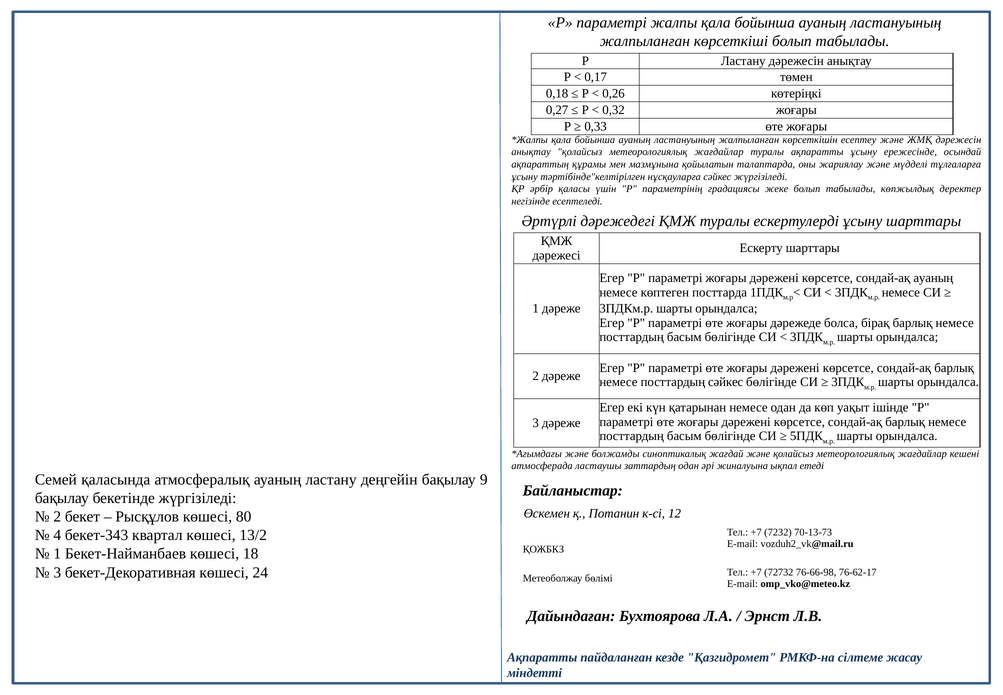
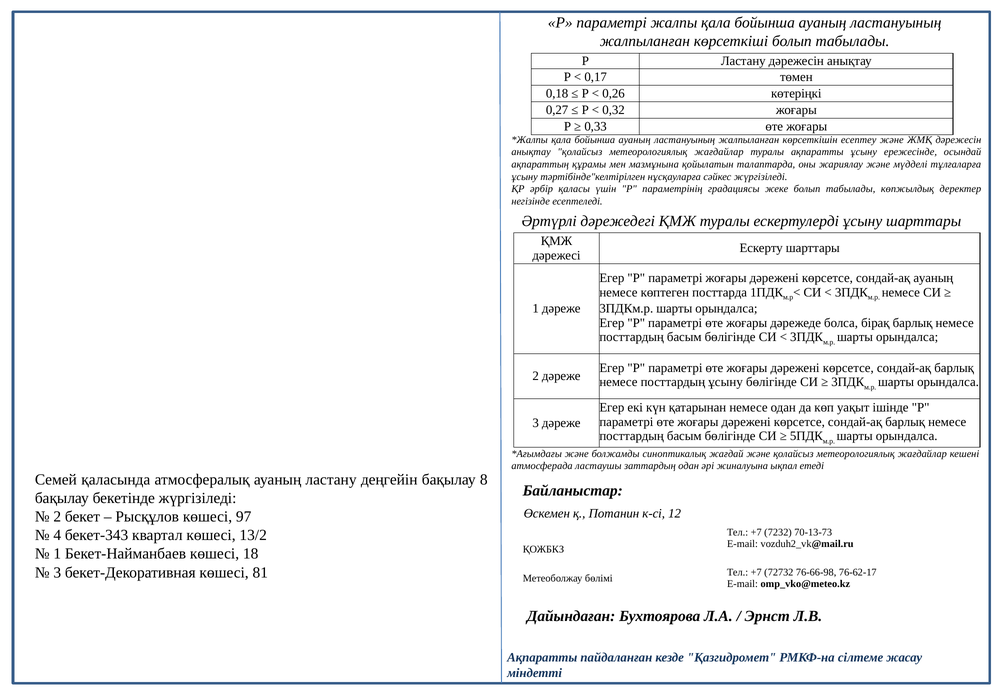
посттардың сәйкес: сәйкес -> ұсыну (726, 382)
9: 9 -> 8 (484, 479)
80: 80 -> 97 (244, 516)
24: 24 -> 81 (260, 572)
